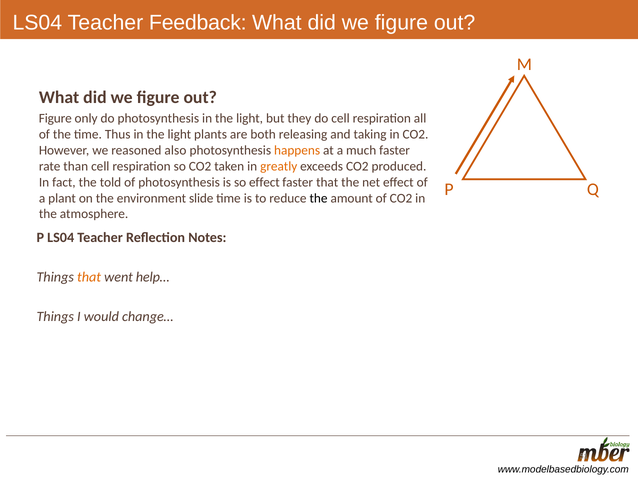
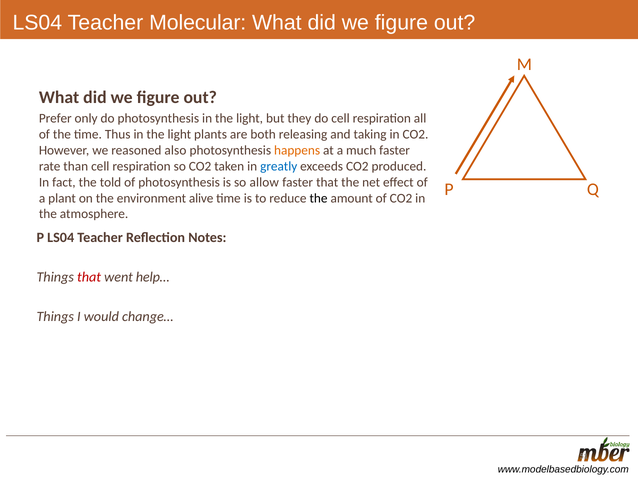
Feedback: Feedback -> Molecular (198, 23)
Figure: Figure -> Prefer (55, 119)
greatly colour: orange -> blue (279, 166)
so effect: effect -> allow (264, 182)
slide: slide -> alive (201, 198)
that colour: orange -> red (89, 277)
